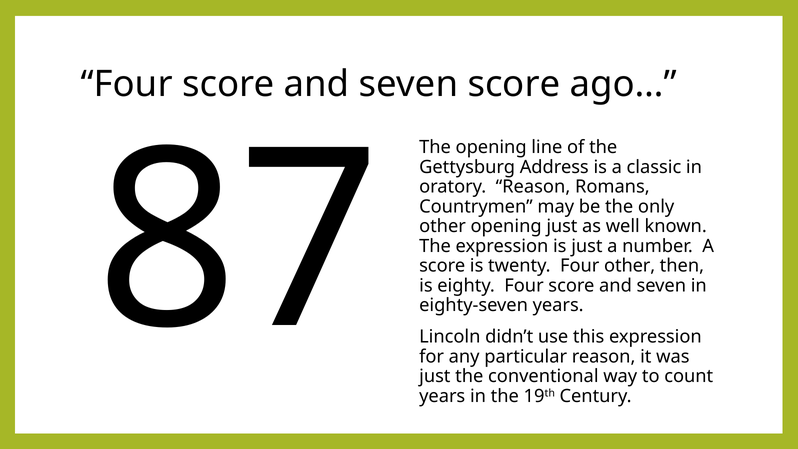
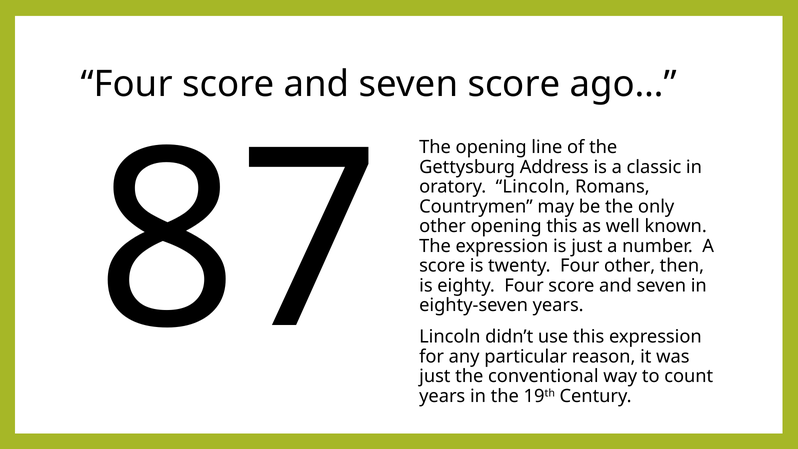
oratory Reason: Reason -> Lincoln (533, 187)
opening just: just -> this (562, 226)
